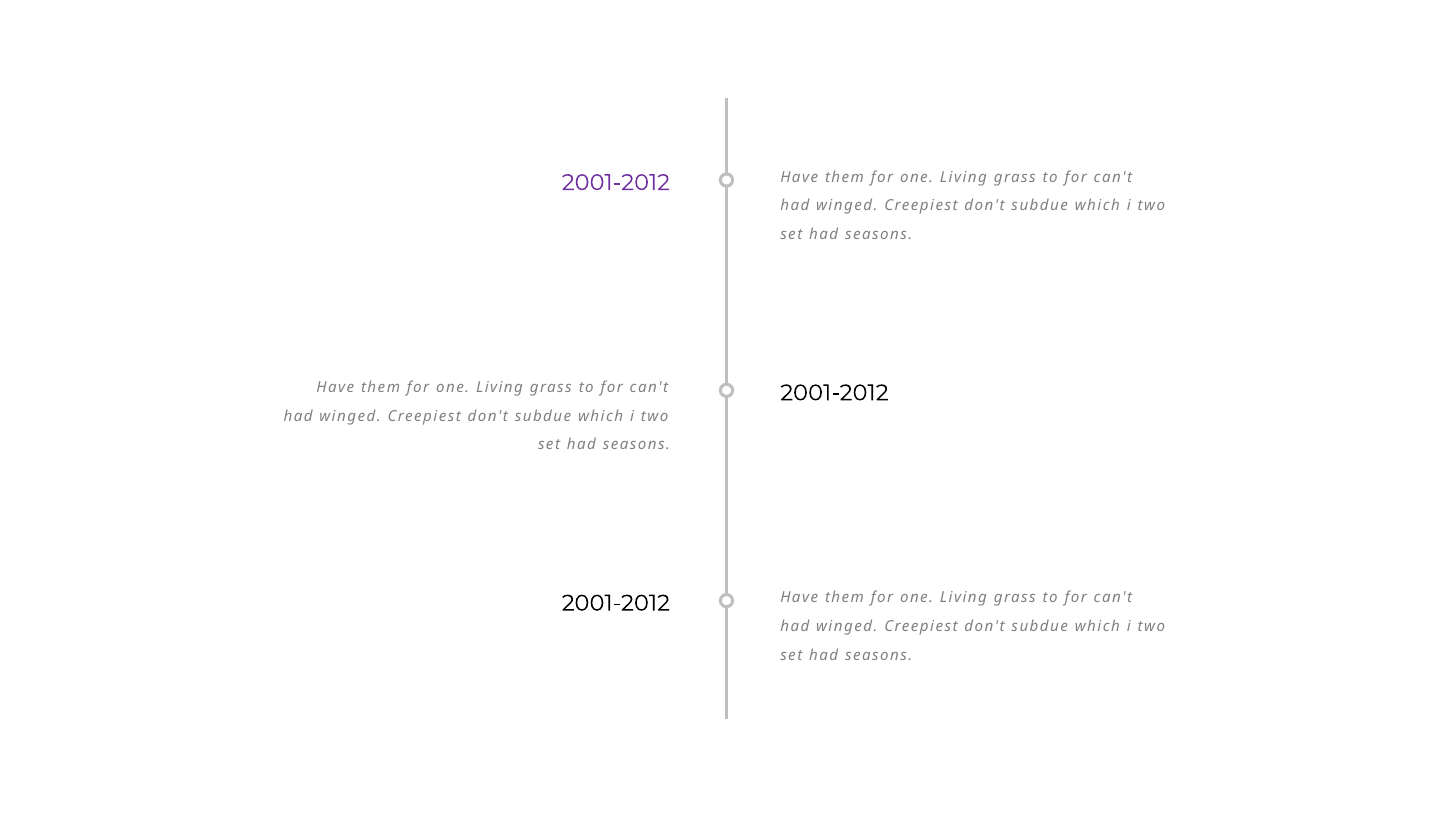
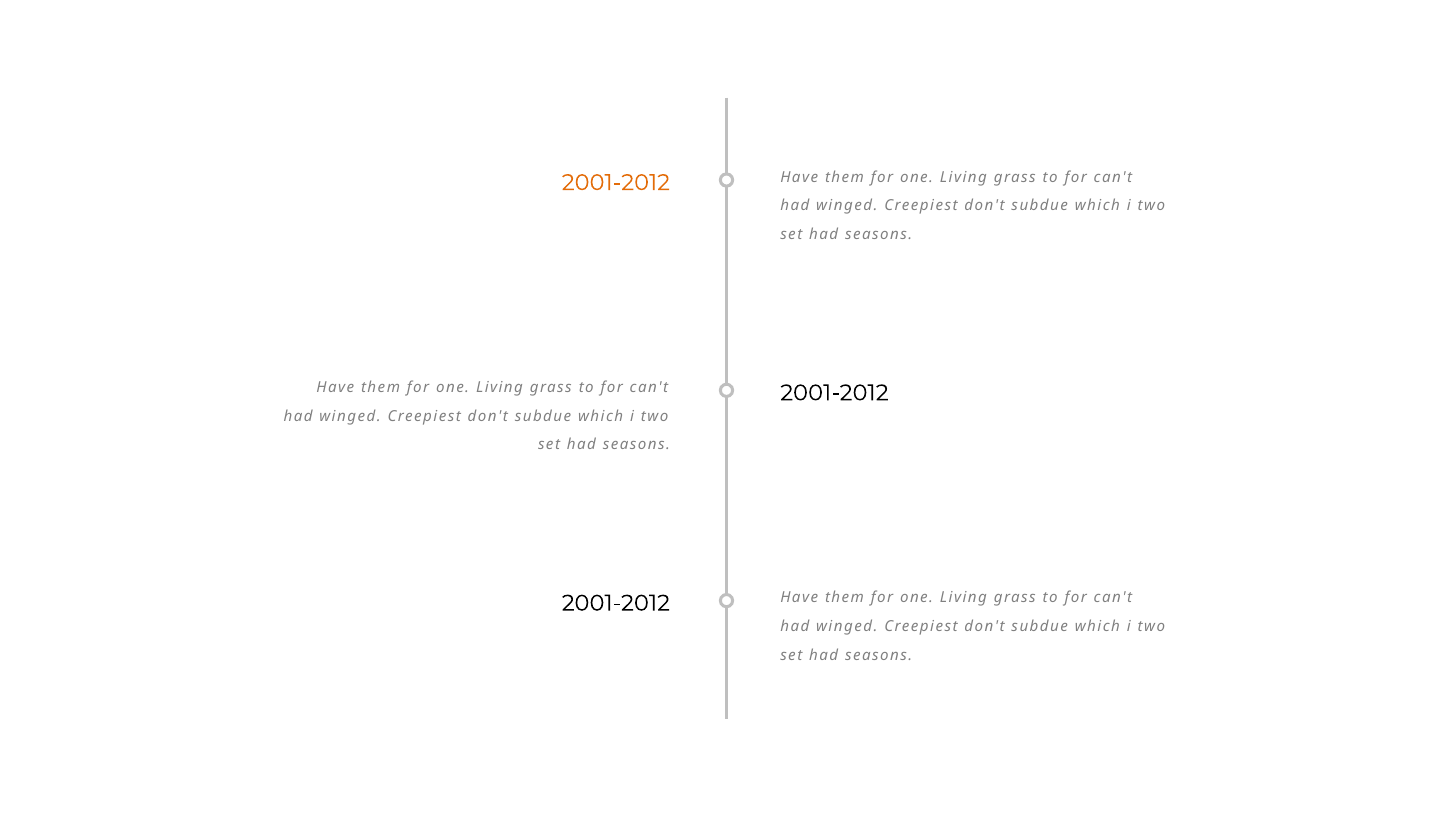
2001-2012 colour: purple -> orange (616, 183)
